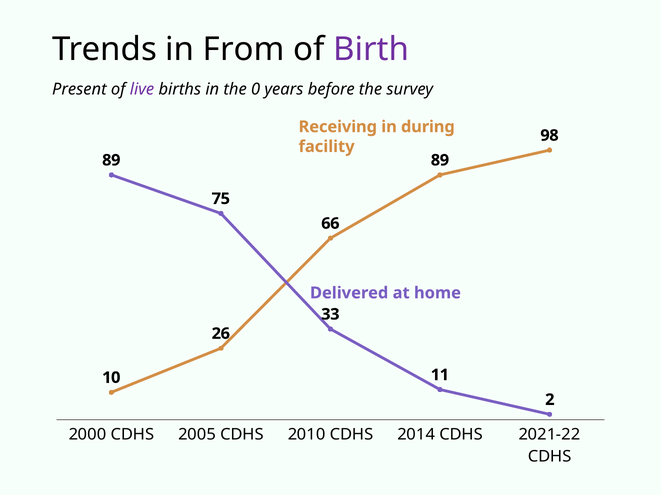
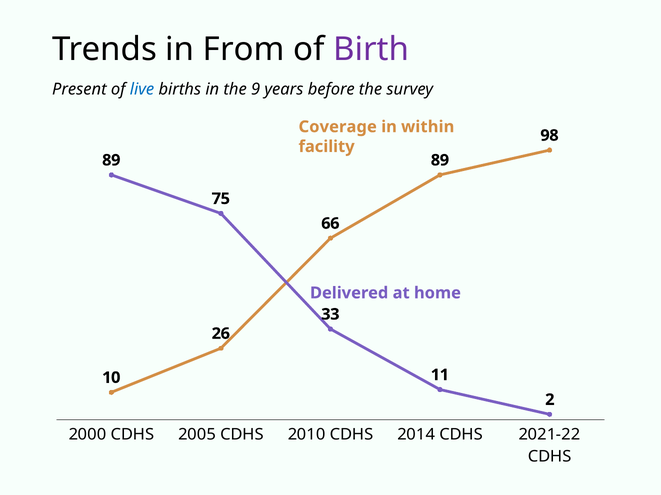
live colour: purple -> blue (142, 89)
0: 0 -> 9 (256, 89)
Receiving: Receiving -> Coverage (338, 127)
during: during -> within (428, 127)
